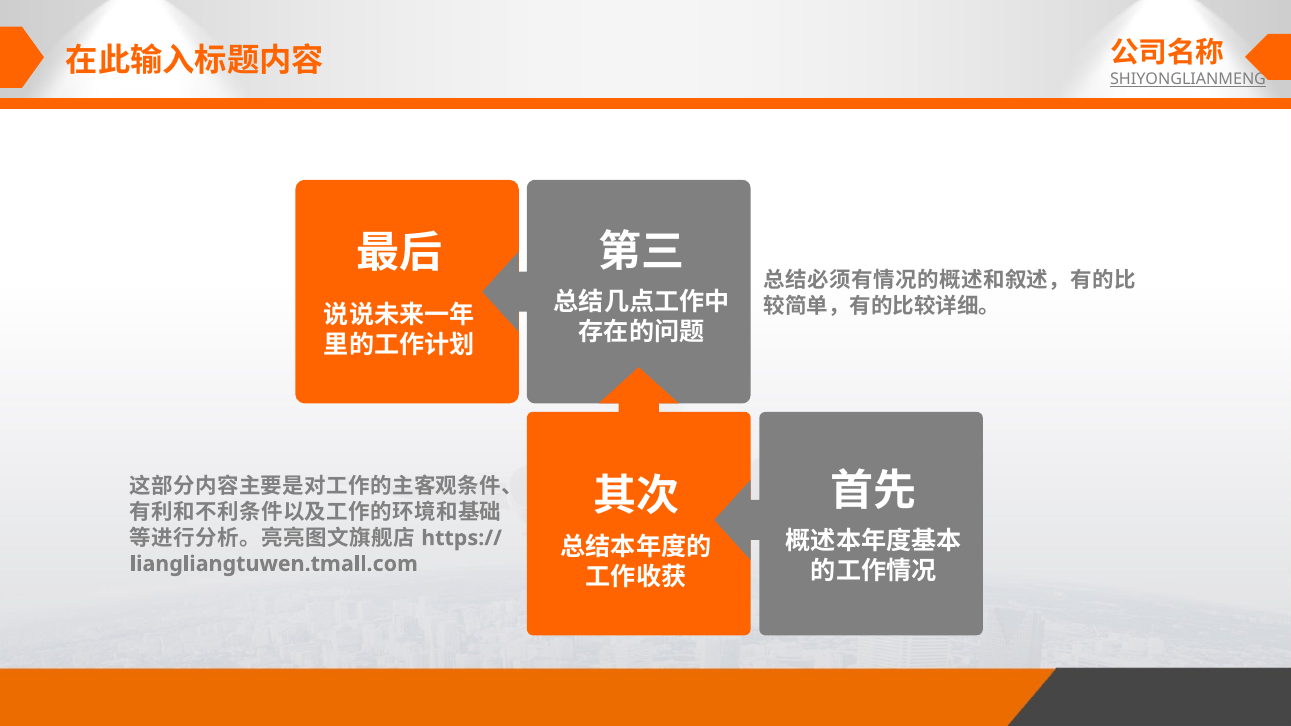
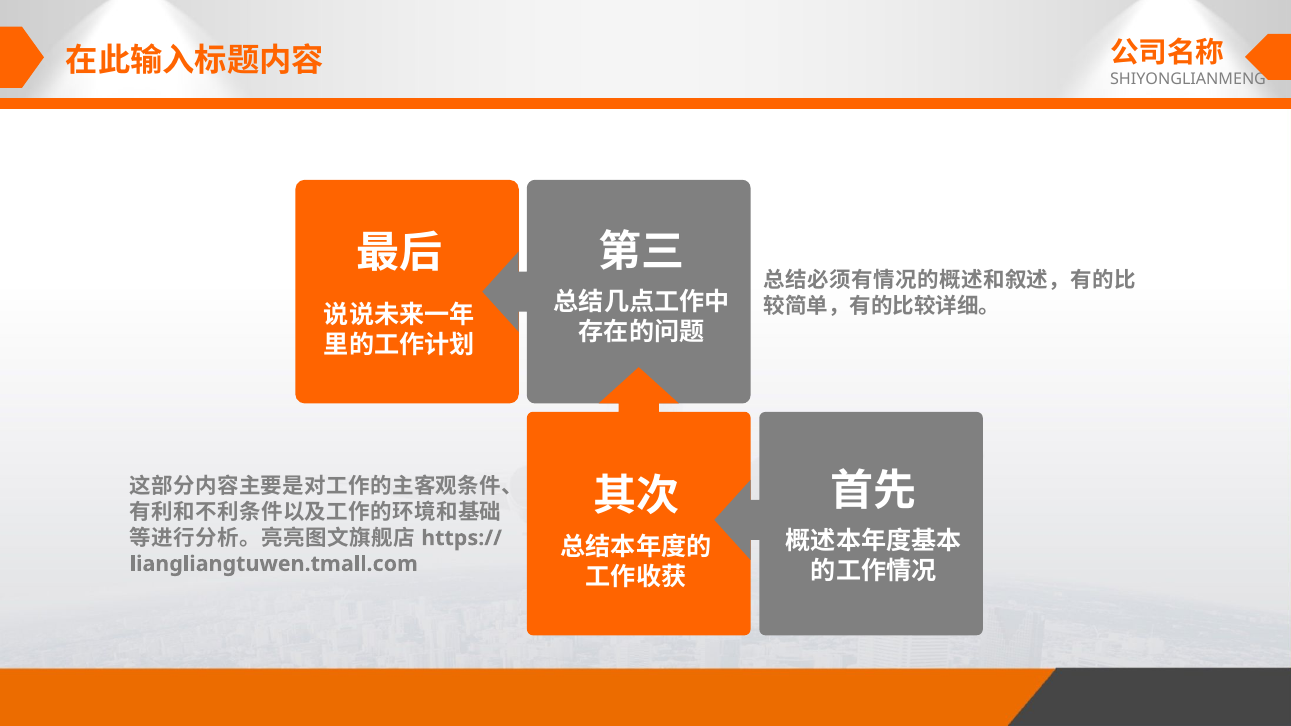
SHIYONGLIANMENG underline: present -> none (1188, 79)
